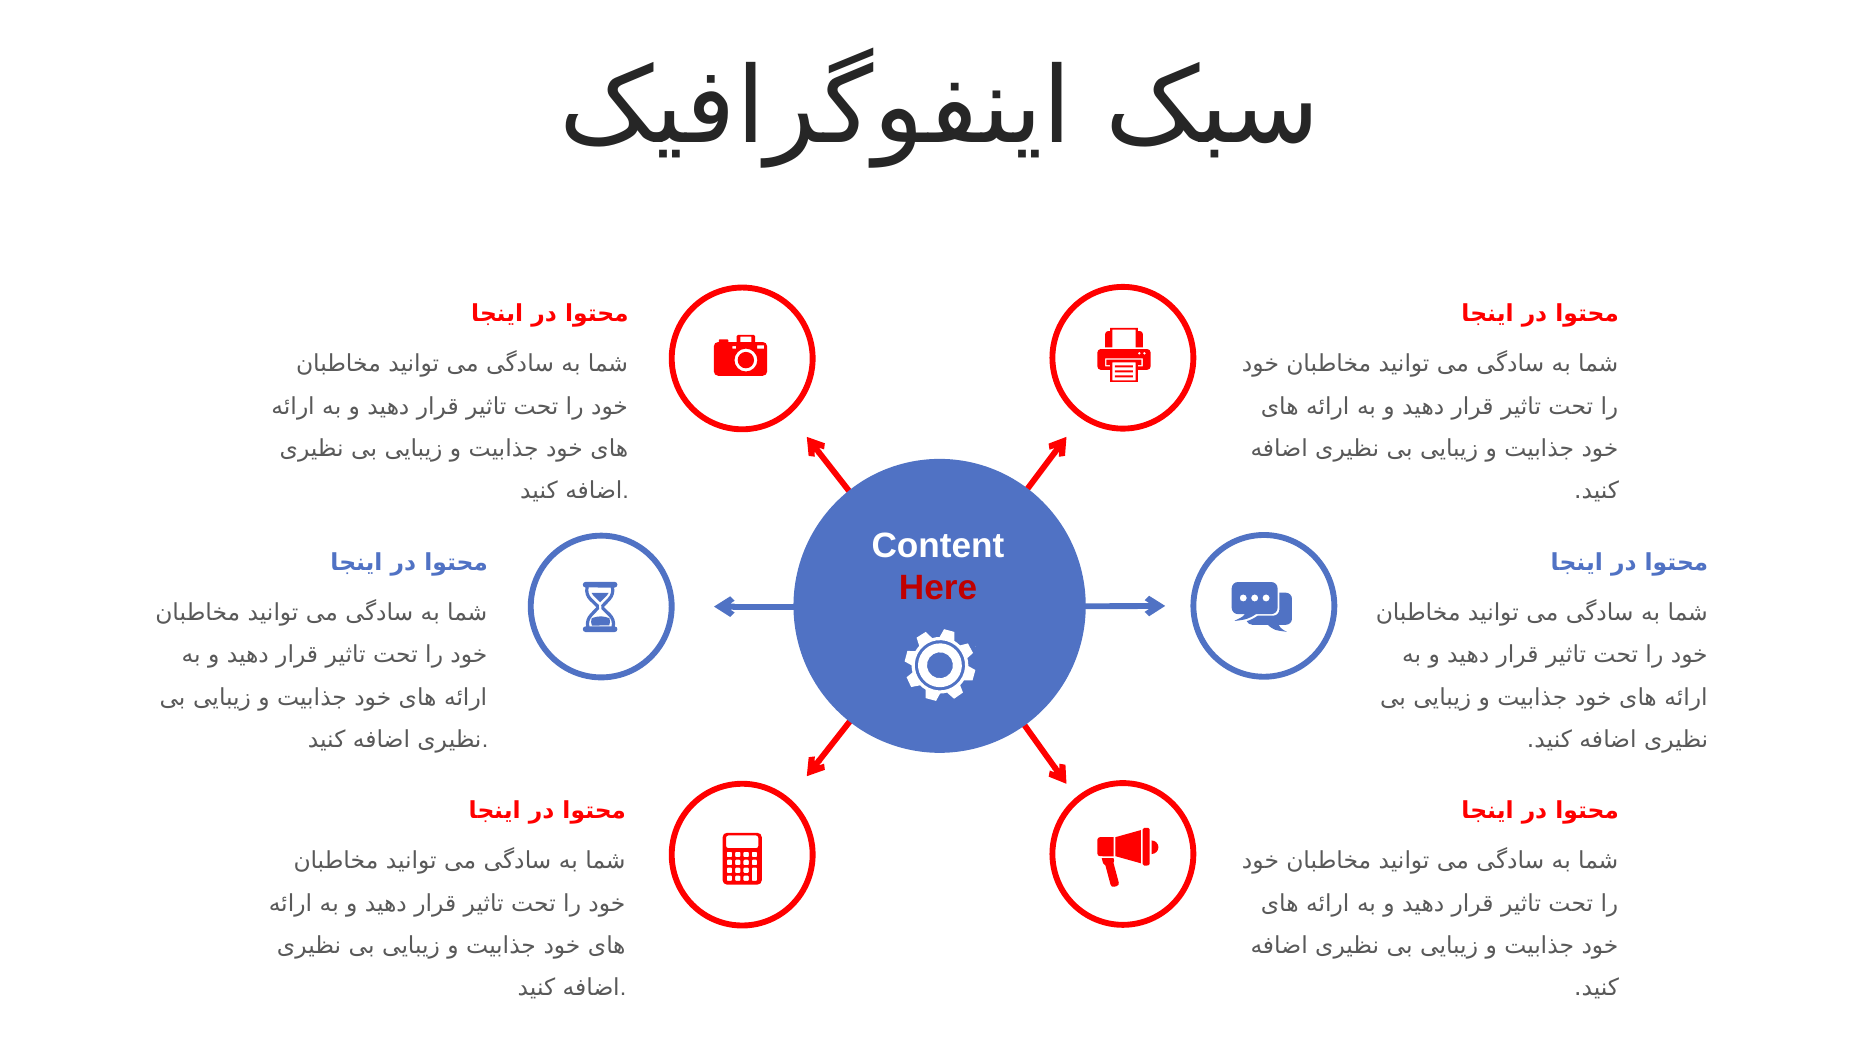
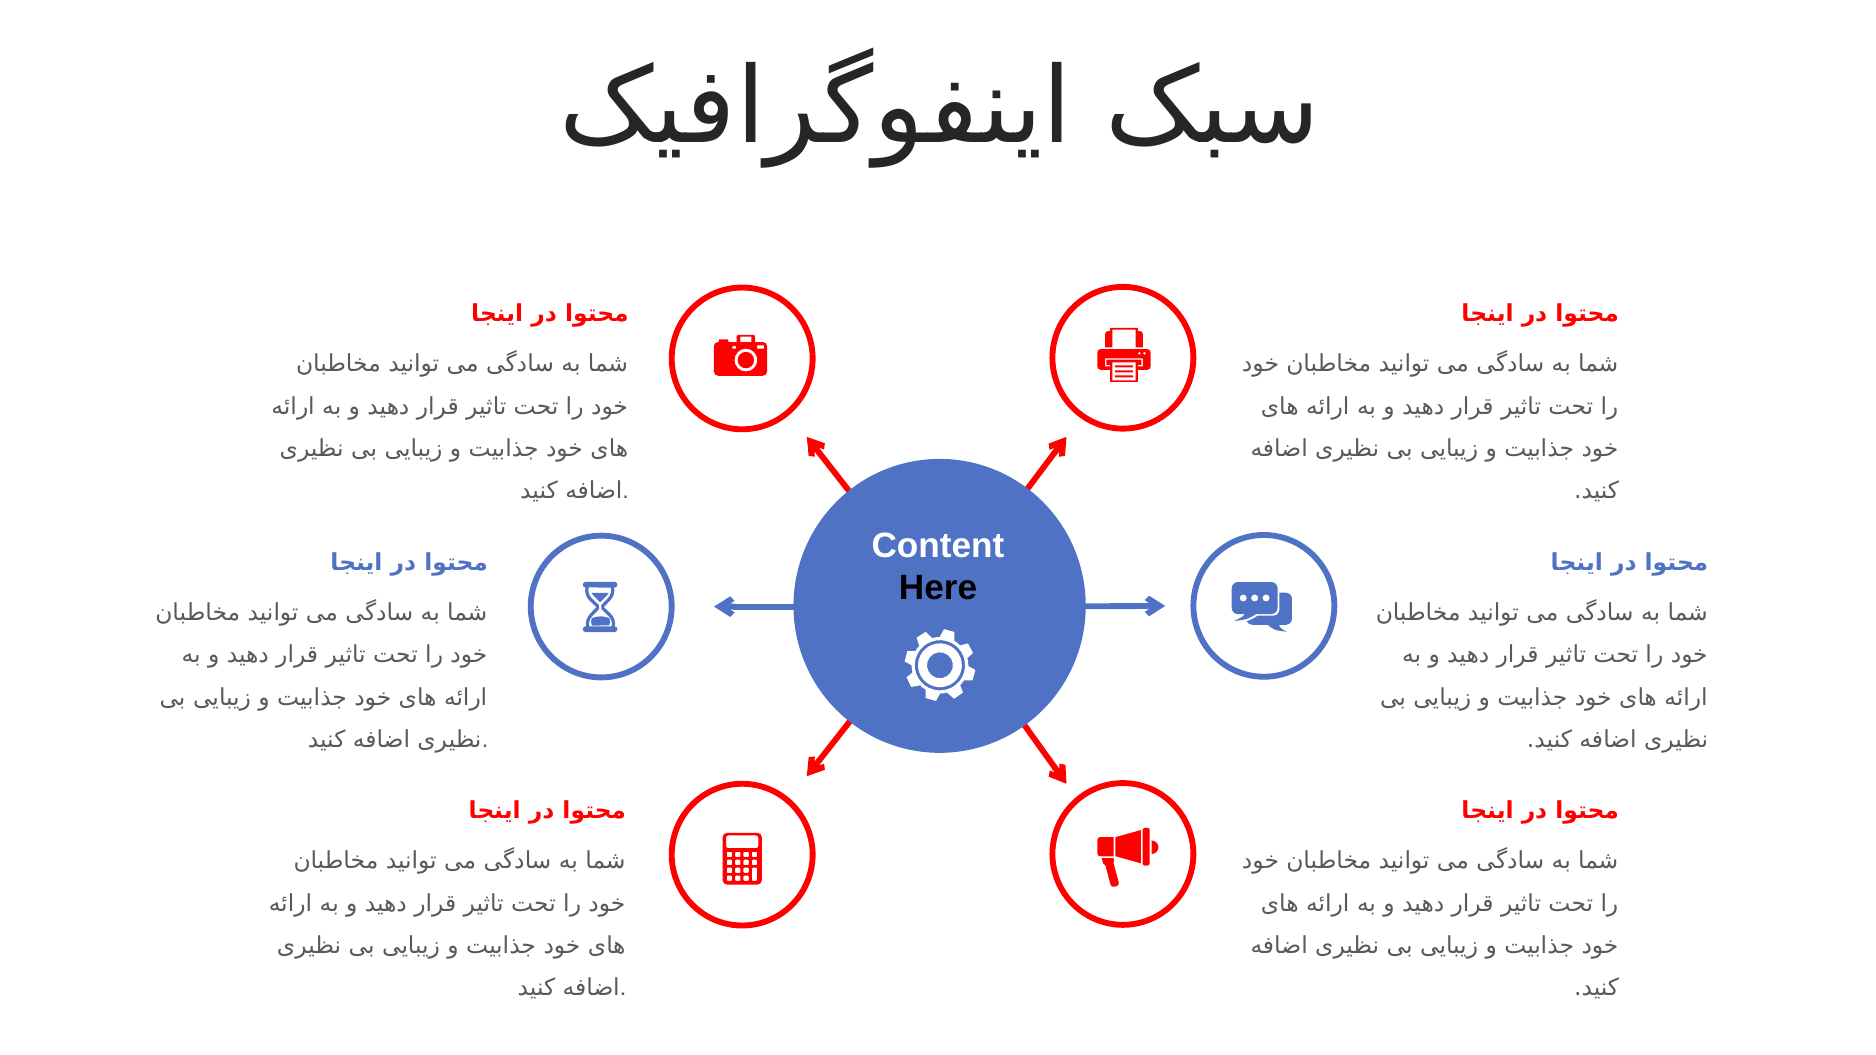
Here colour: red -> black (938, 588)
